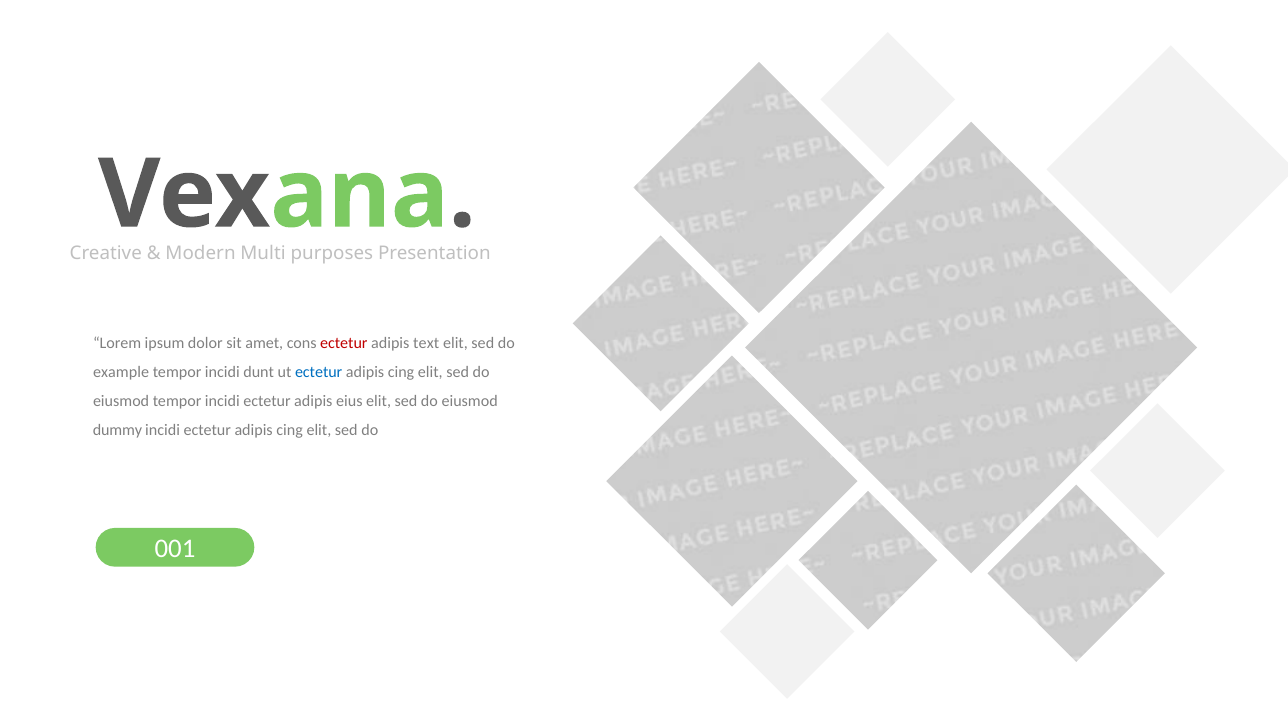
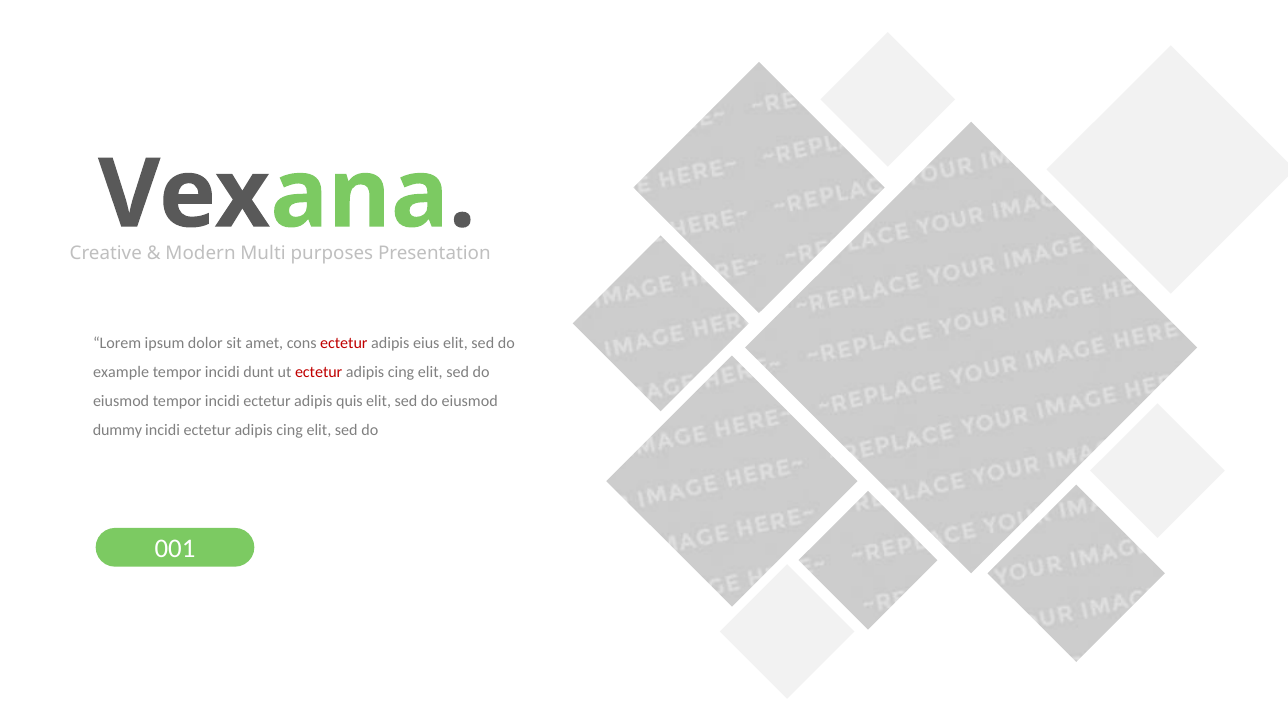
text: text -> eius (426, 344)
ectetur colour: blue -> red (319, 373)
eius: eius -> quis (349, 402)
